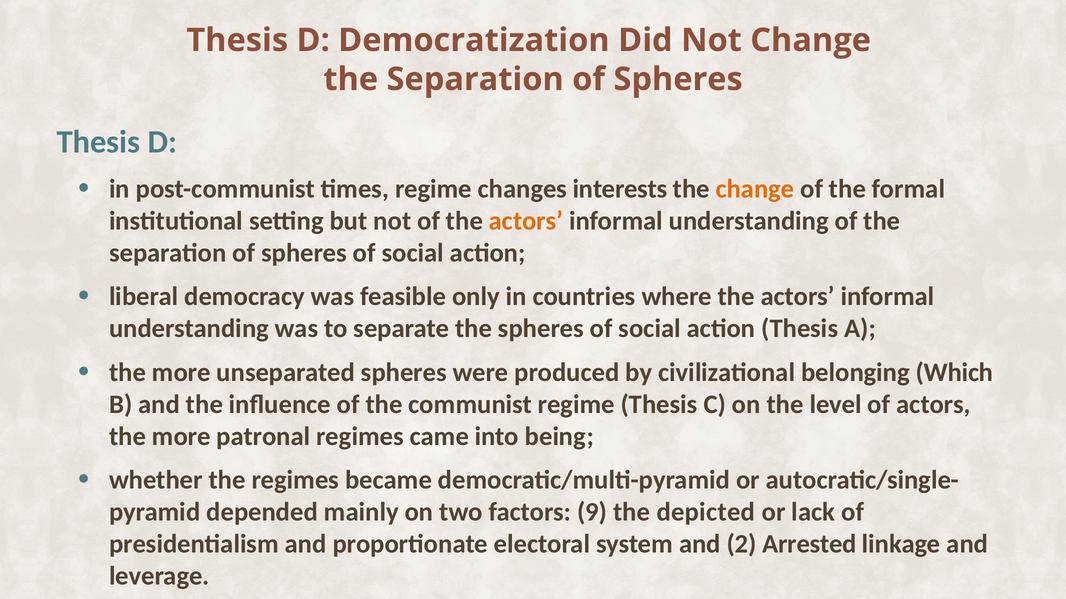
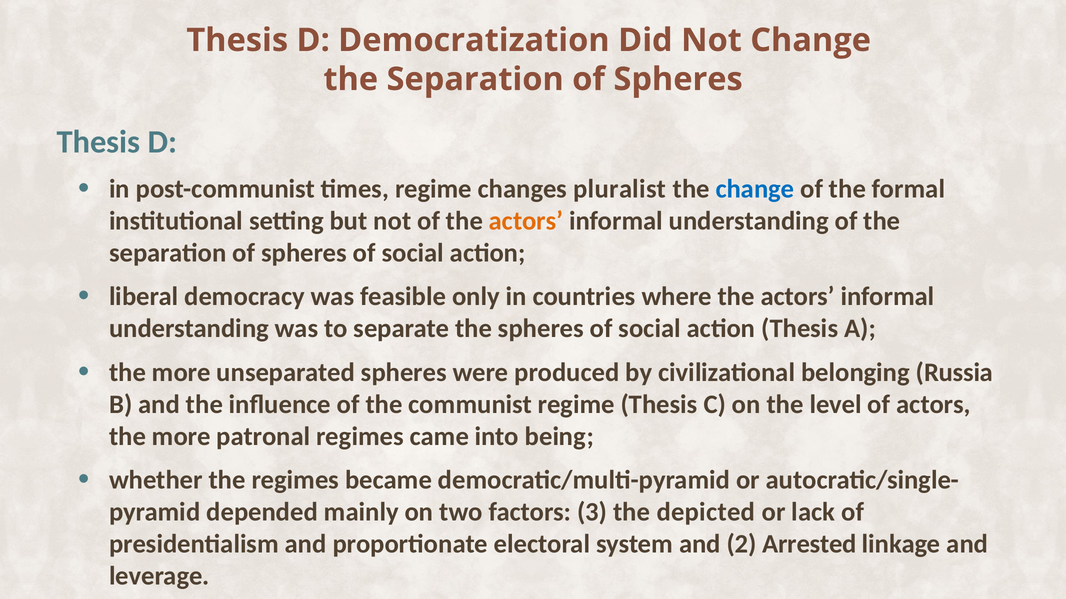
interests: interests -> pluralist (620, 189)
change colour: orange -> blue (755, 189)
Which: Which -> Russia (954, 373)
9: 9 -> 3 (592, 513)
